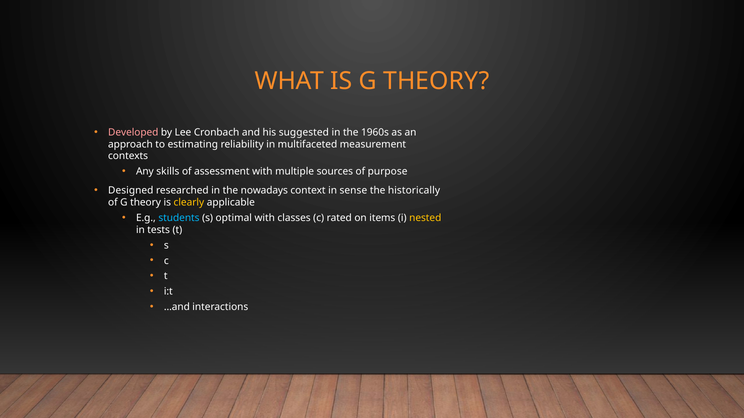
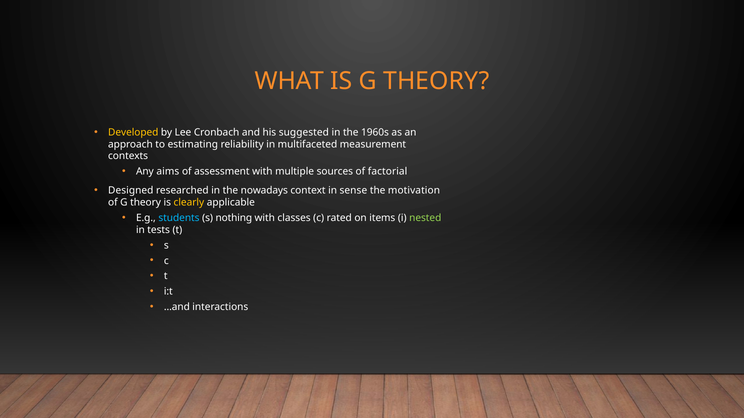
Developed colour: pink -> yellow (133, 132)
skills: skills -> aims (168, 172)
purpose: purpose -> factorial (388, 172)
historically: historically -> motivation (414, 191)
optimal: optimal -> nothing (234, 218)
nested colour: yellow -> light green (425, 218)
